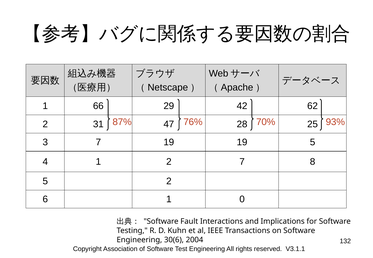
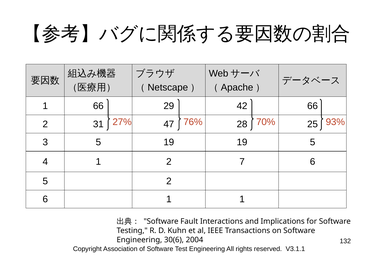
42 62: 62 -> 66 (313, 106)
87%: 87% -> 27% (122, 122)
3 7: 7 -> 5 (98, 142)
7 8: 8 -> 6 (313, 162)
1 0: 0 -> 1 (242, 199)
